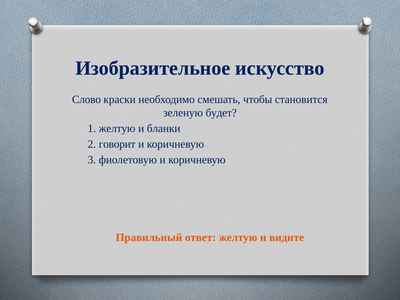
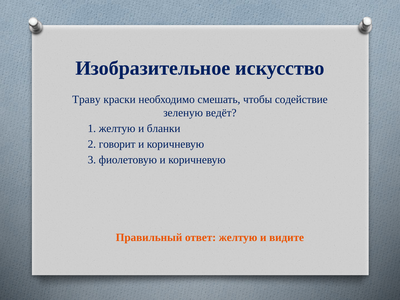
Слово: Слово -> Траву (86, 100)
становится: становится -> содействие (301, 100)
будет: будет -> ведёт (221, 113)
